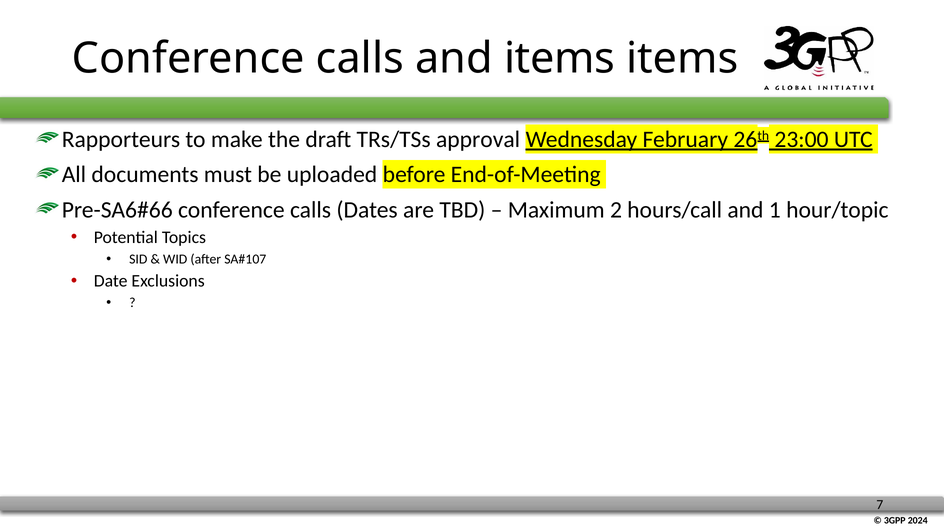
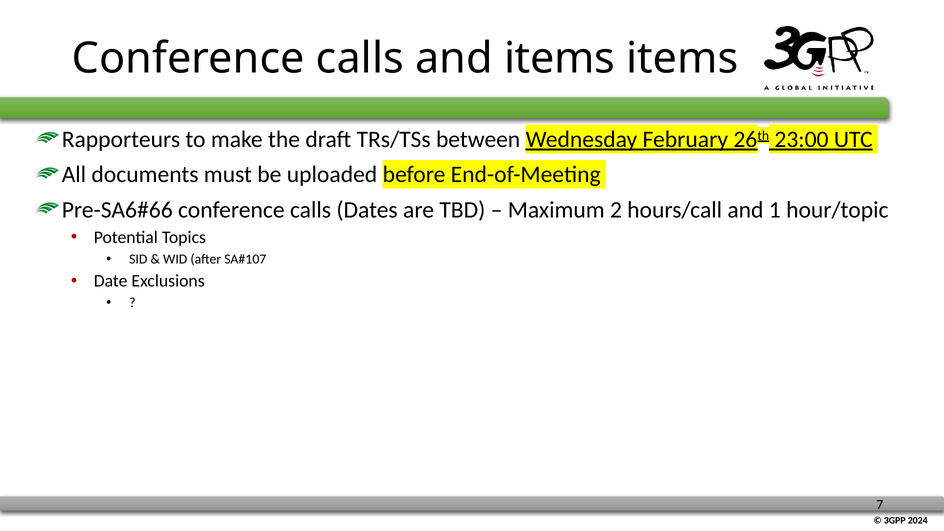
approval: approval -> between (478, 139)
